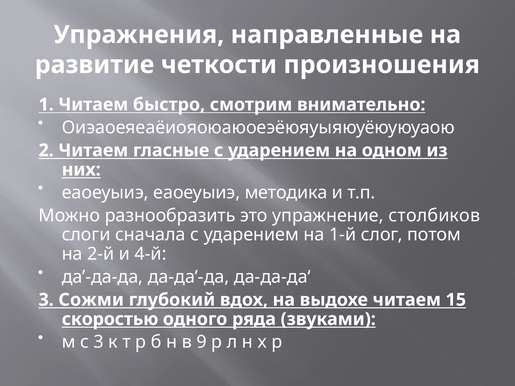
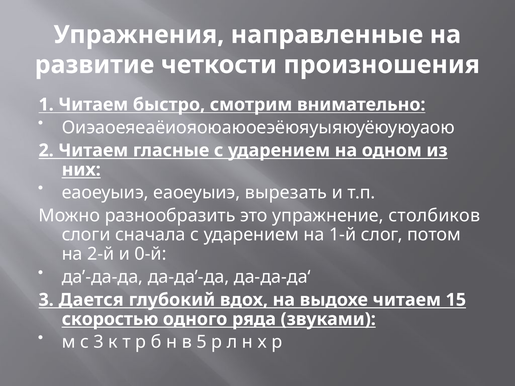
методика: методика -> вырезать (286, 193)
4-й: 4-й -> 0-й (151, 254)
Сожми: Сожми -> Дается (91, 300)
9: 9 -> 5 (202, 342)
